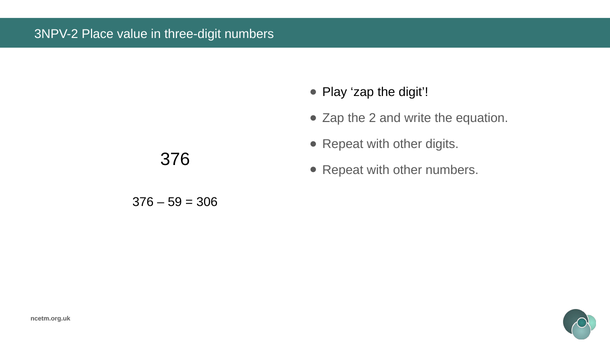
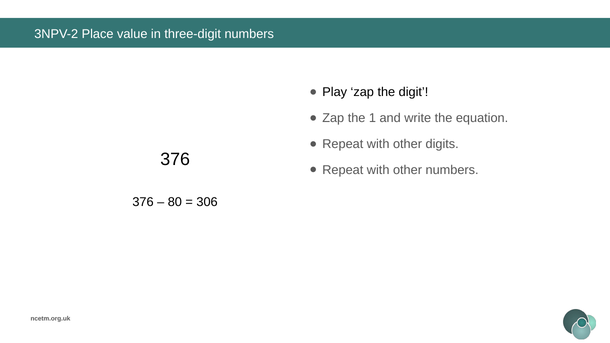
2: 2 -> 1 (372, 118)
59: 59 -> 80 (175, 202)
